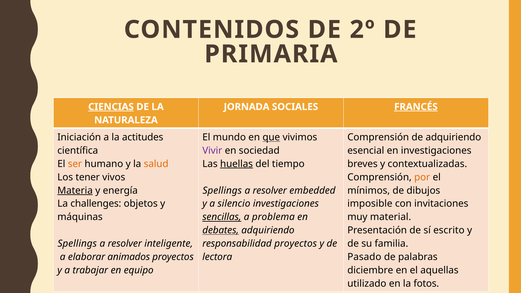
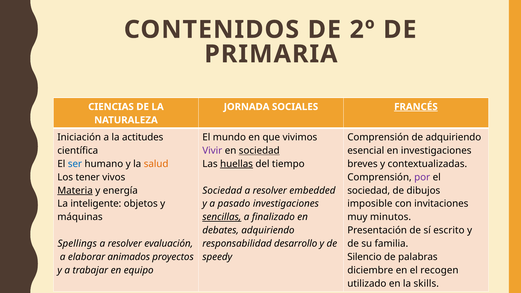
CIENCIAS underline: present -> none (111, 107)
que underline: present -> none (271, 137)
sociedad underline: none -> present (259, 151)
ser colour: orange -> blue (75, 164)
por colour: orange -> purple (422, 177)
Spellings: Spellings -> Sociedad (222, 191)
mínimos: mínimos -> sociedad (369, 191)
challenges: challenges -> inteligente (96, 204)
silencio: silencio -> pasado (234, 204)
problema: problema -> finalizado (273, 217)
material: material -> minutos (391, 217)
debates underline: present -> none (221, 230)
inteligente: inteligente -> evaluación (169, 244)
responsabilidad proyectos: proyectos -> desarrollo (296, 244)
lectora: lectora -> speedy (217, 257)
Pasado: Pasado -> Silencio (364, 257)
aquellas: aquellas -> recogen (439, 270)
fotos: fotos -> skills (426, 284)
